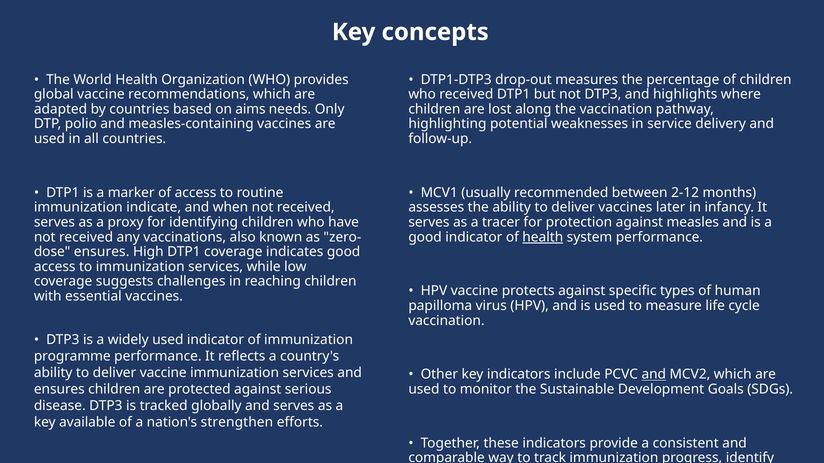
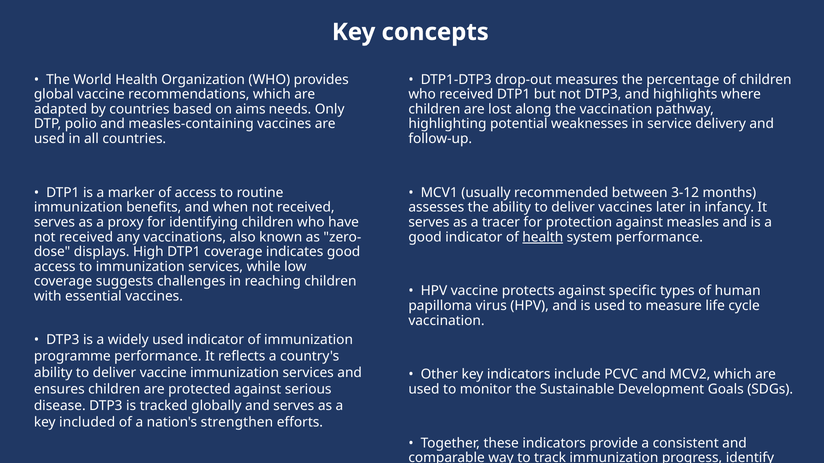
2-12: 2-12 -> 3-12 (685, 193)
indicate: indicate -> benefits (154, 208)
ensures: ensures -> displays (102, 252)
and underline: present -> none (654, 375)
available: available -> included (87, 423)
